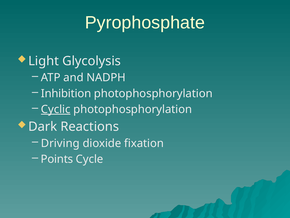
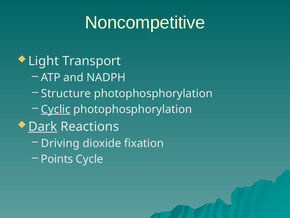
Pyrophosphate: Pyrophosphate -> Noncompetitive (145, 23)
Glycolysis: Glycolysis -> Transport (92, 61)
Inhibition: Inhibition -> Structure (66, 93)
Dark underline: none -> present (43, 126)
